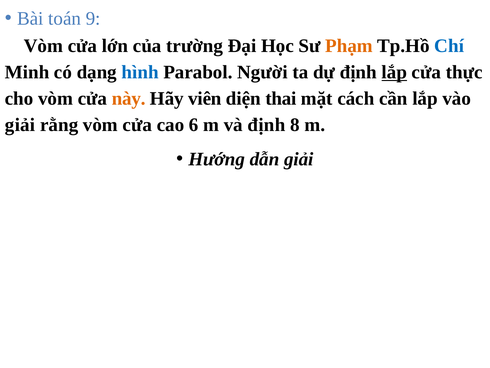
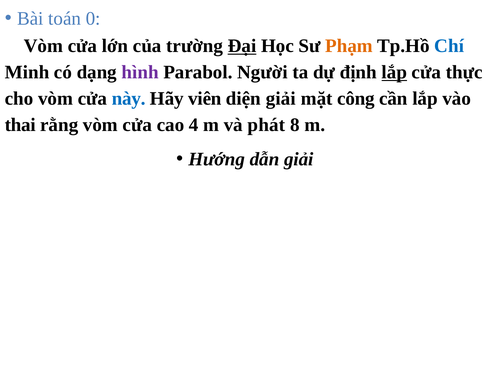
9: 9 -> 0 (93, 19)
Đại underline: none -> present (242, 46)
hình colour: blue -> purple (140, 72)
này colour: orange -> blue (129, 99)
diện thai: thai -> giải (281, 99)
cách: cách -> công (356, 99)
giải: giải -> thai (20, 125)
6: 6 -> 4 (194, 125)
và định: định -> phát (266, 125)
